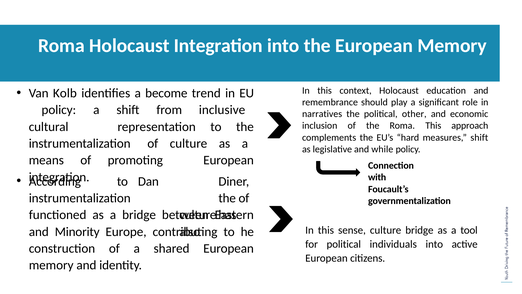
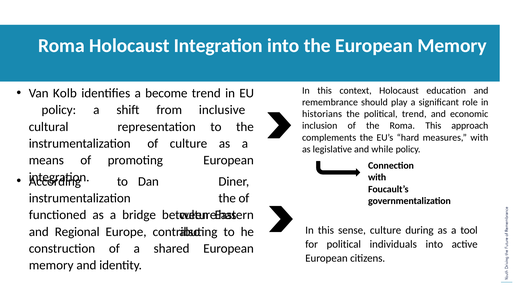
narratives: narratives -> historians (322, 114)
political other: other -> trend (414, 114)
measures shift: shift -> with (479, 137)
culture bridge: bridge -> during (419, 230)
Minority: Minority -> Regional (77, 231)
